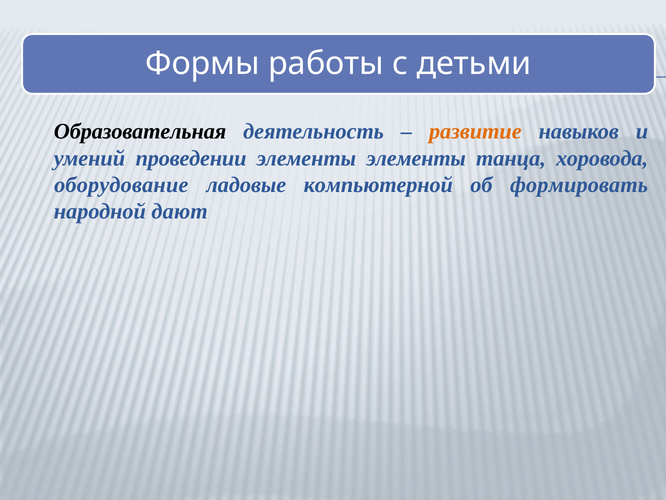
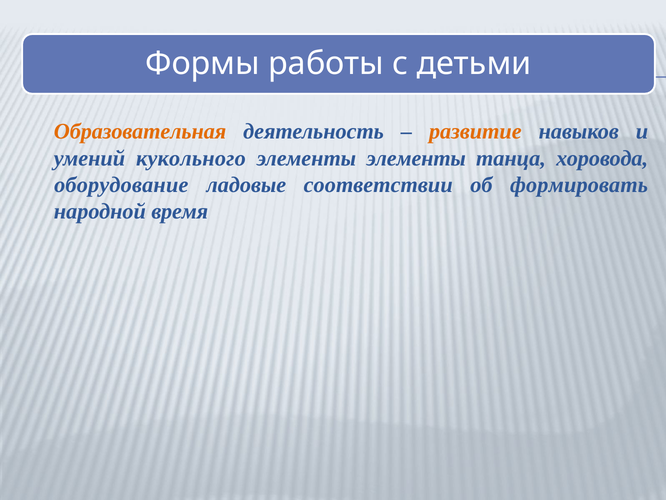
Образовательная colour: black -> orange (140, 131)
проведении: проведении -> кукольного (191, 158)
компьютерной: компьютерной -> соответствии (378, 185)
дают: дают -> время (180, 211)
